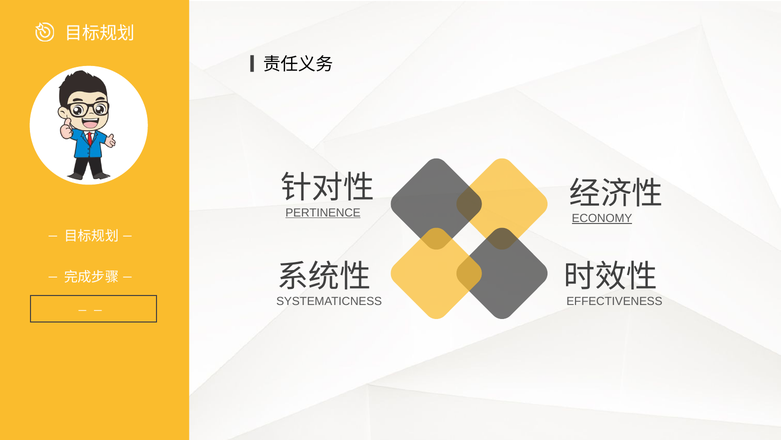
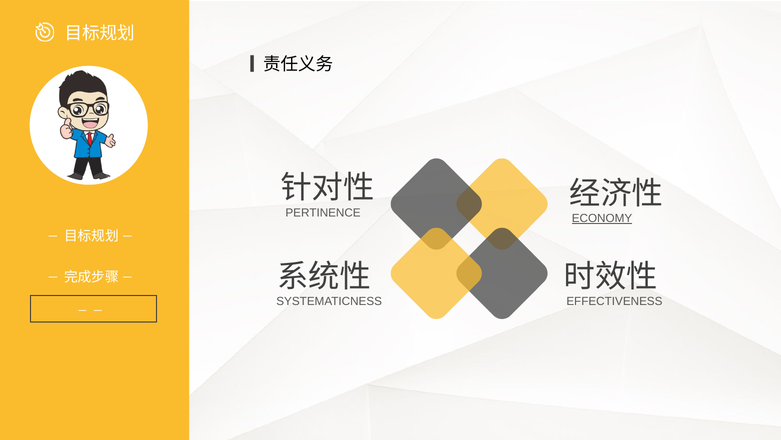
PERTINENCE underline: present -> none (323, 212)
